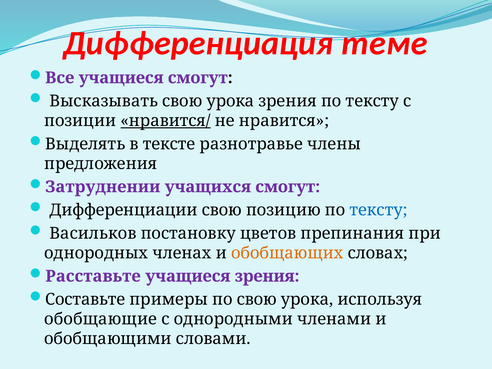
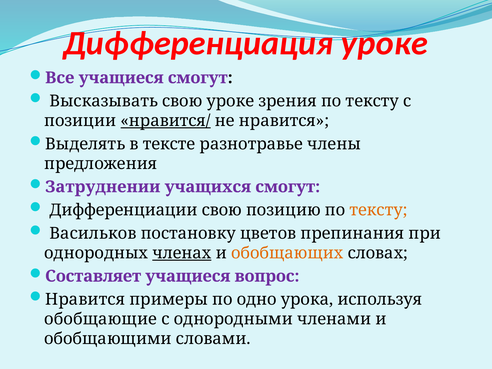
Дифференциация теме: теме -> уроке (385, 43)
Высказывать свою урока: урока -> уроке (230, 101)
тексту colour: blue -> orange (378, 210)
членах underline: none -> present (182, 253)
Расставьте: Расставьте -> Составляет (93, 276)
учащиеся зрения: зрения -> вопрос (267, 276)
Составьте: Составьте -> Нравится (85, 299)
по свою: свою -> одно (257, 299)
